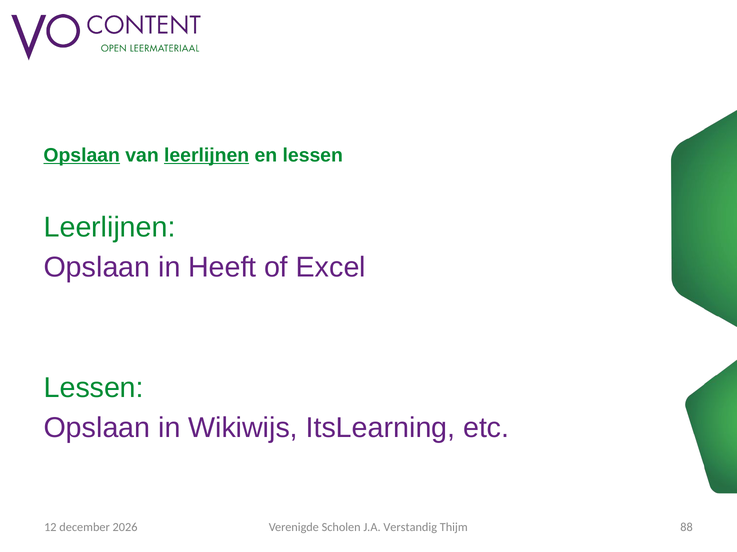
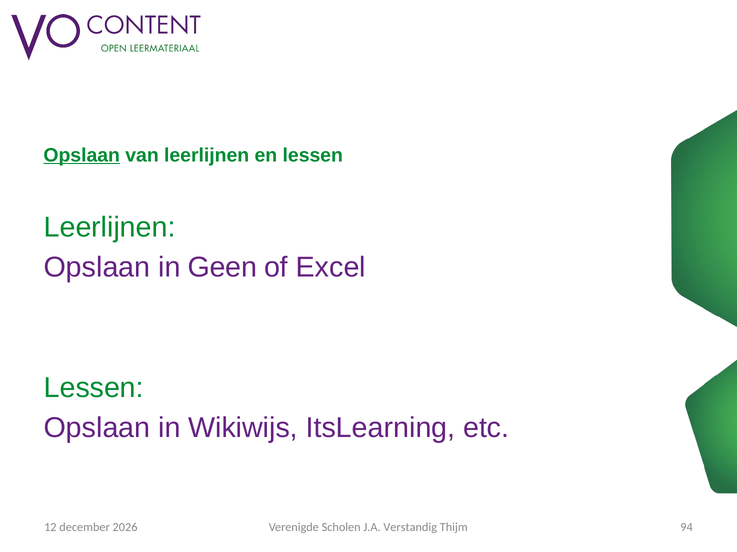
leerlijnen underline: present -> none (207, 156)
Heeft: Heeft -> Geen (222, 268)
88: 88 -> 94 (687, 528)
